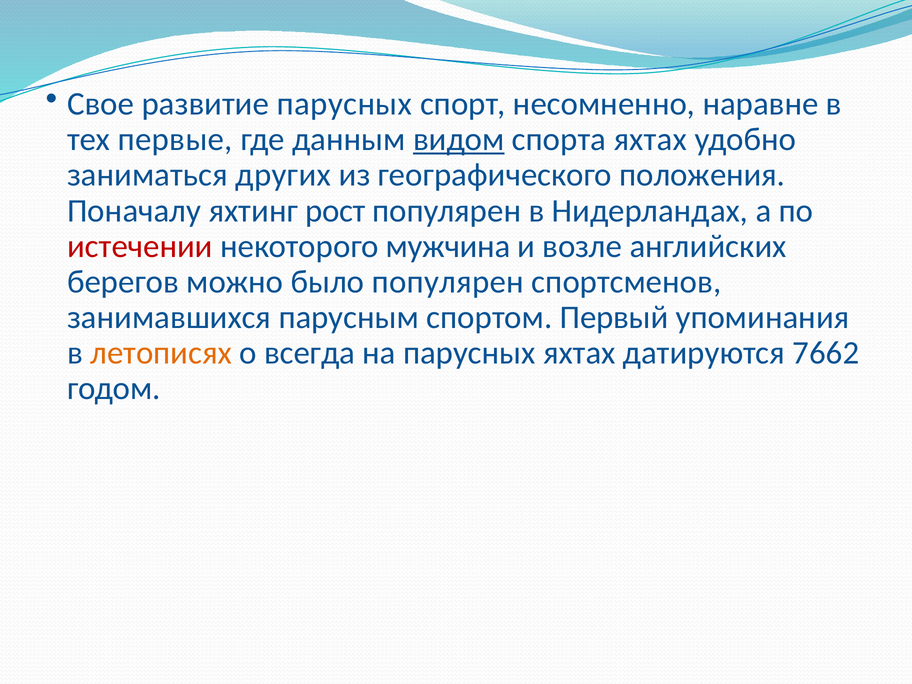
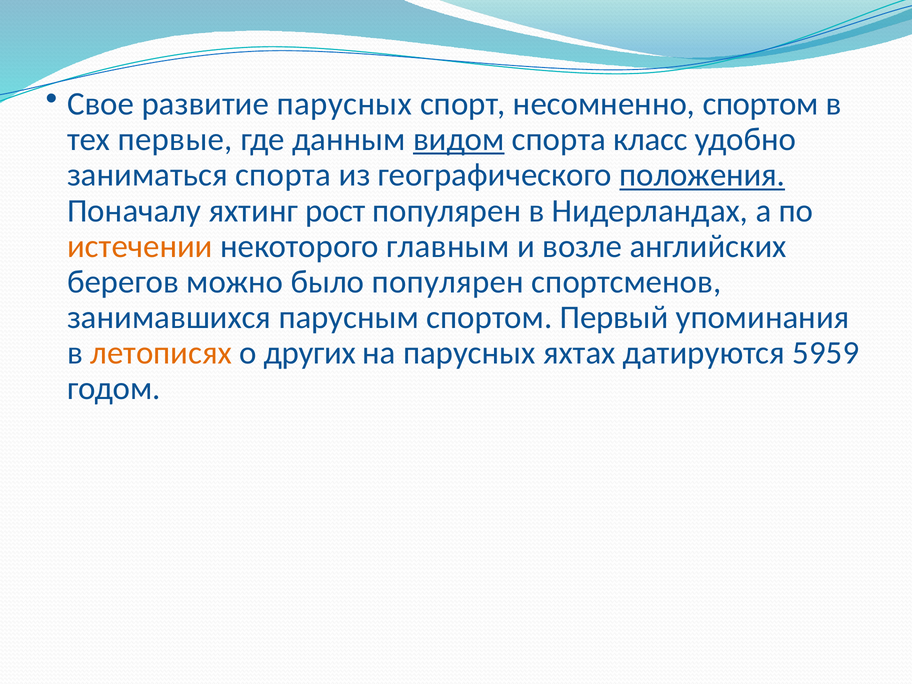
несомненно наравне: наравне -> спортом (761, 104)
спорта яхтах: яхтах -> класс (651, 140)
заниматься других: других -> спорта (283, 175)
положения underline: none -> present (702, 175)
истечении colour: red -> orange (140, 246)
мужчина: мужчина -> главным (448, 246)
всегда: всегда -> других (310, 353)
7662: 7662 -> 5959 (826, 353)
